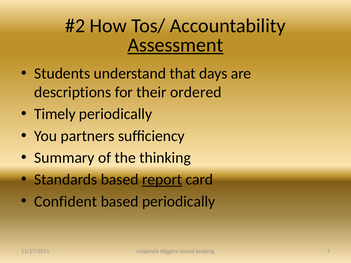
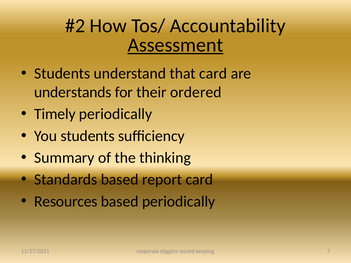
that days: days -> card (213, 74)
descriptions: descriptions -> understands (73, 92)
You partners: partners -> students (88, 136)
report underline: present -> none (162, 180)
Confident: Confident -> Resources (66, 202)
